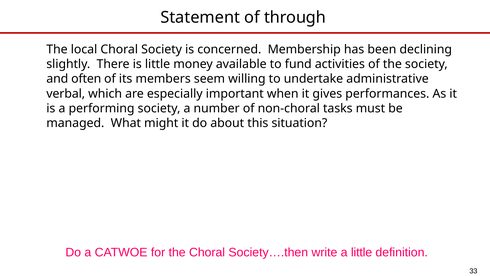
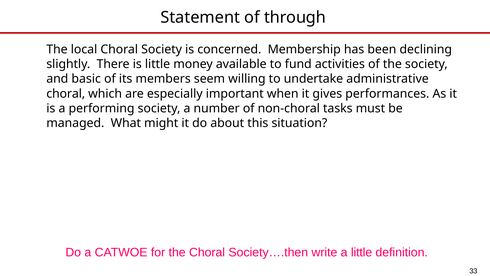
often: often -> basic (86, 79)
verbal: verbal -> choral (66, 94)
